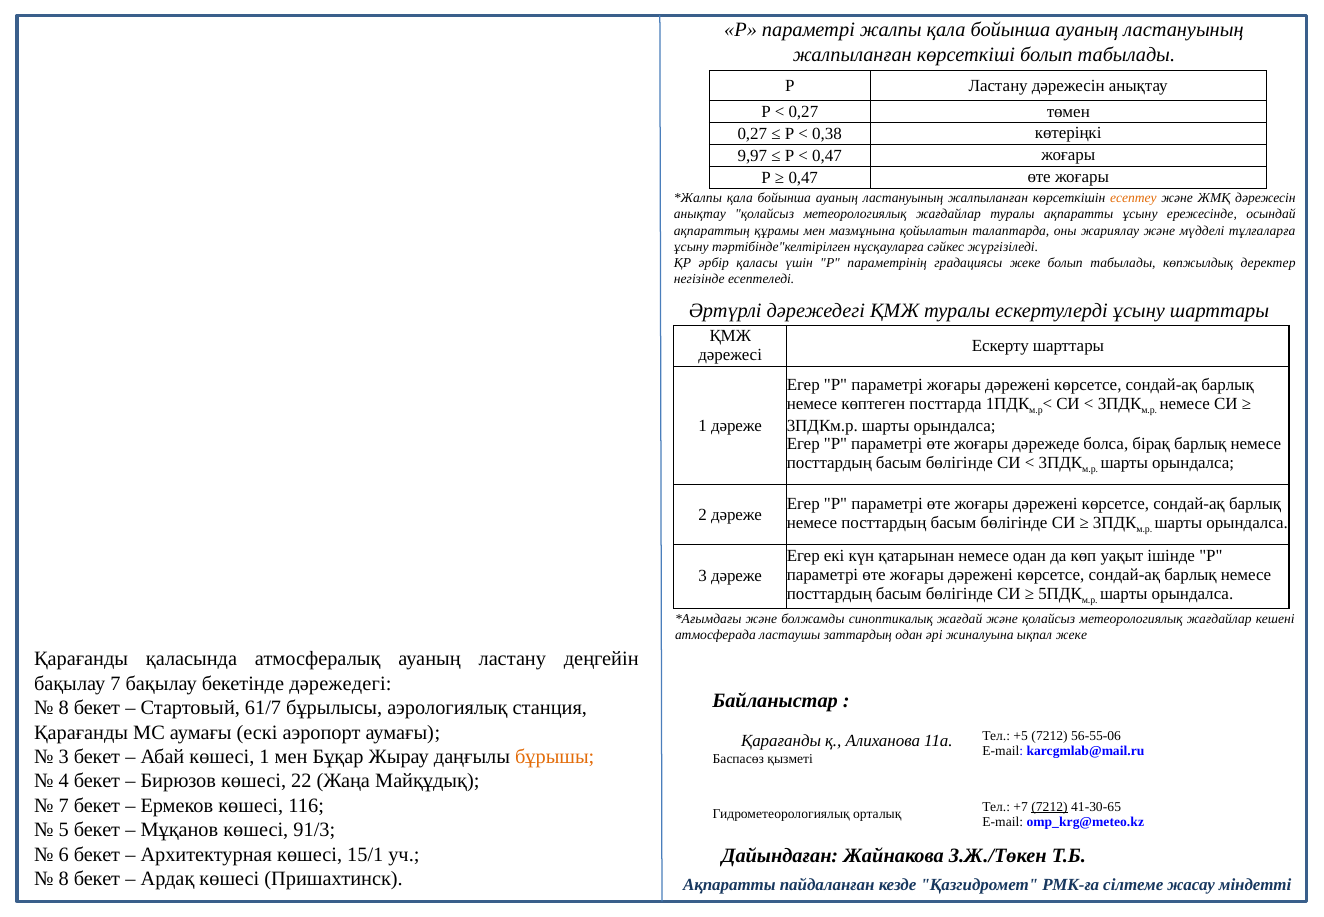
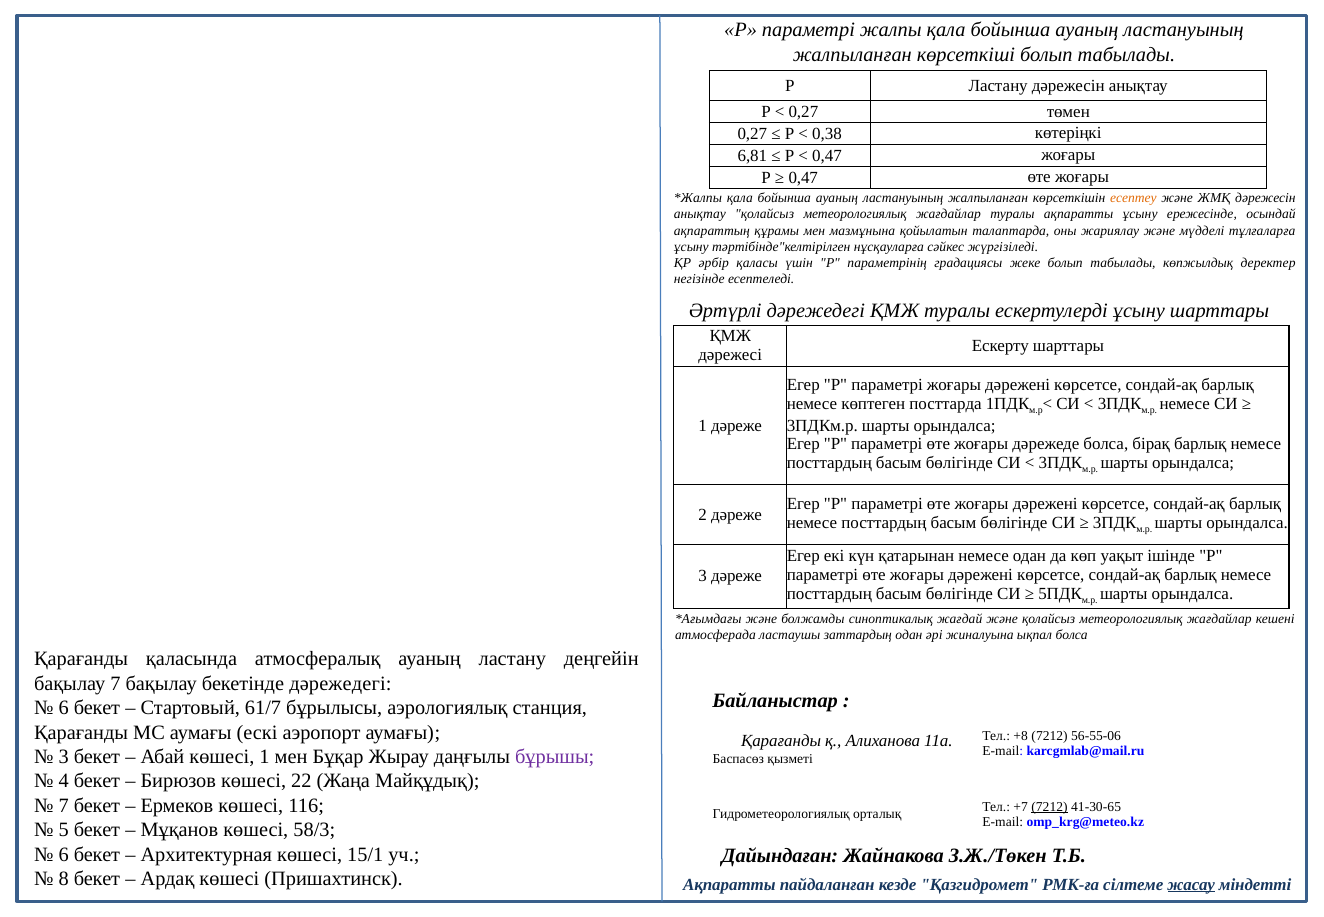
9,97: 9,97 -> 6,81 (752, 156)
ықпал жеке: жеке -> болса (1072, 635)
8: 8 -> 6 (64, 708)
+5: +5 -> +8 (1021, 736)
бұрышы colour: orange -> purple (555, 756)
91/3: 91/3 -> 58/3 (314, 830)
жасау underline: none -> present (1191, 884)
